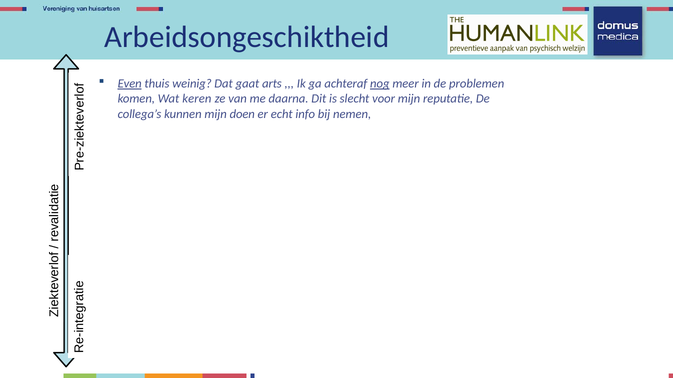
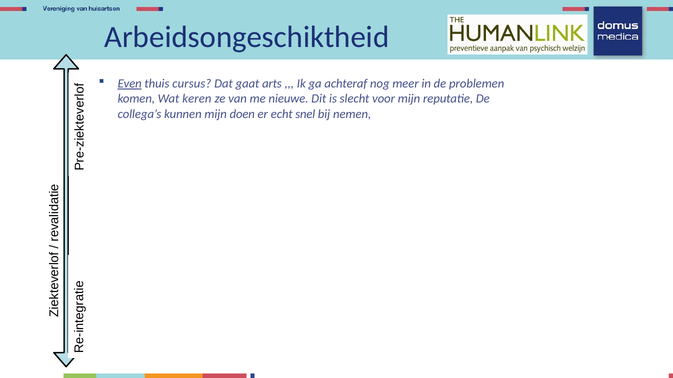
weinig: weinig -> cursus (192, 84)
nog underline: present -> none (380, 84)
daarna: daarna -> nieuwe (289, 99)
info: info -> snel (305, 114)
